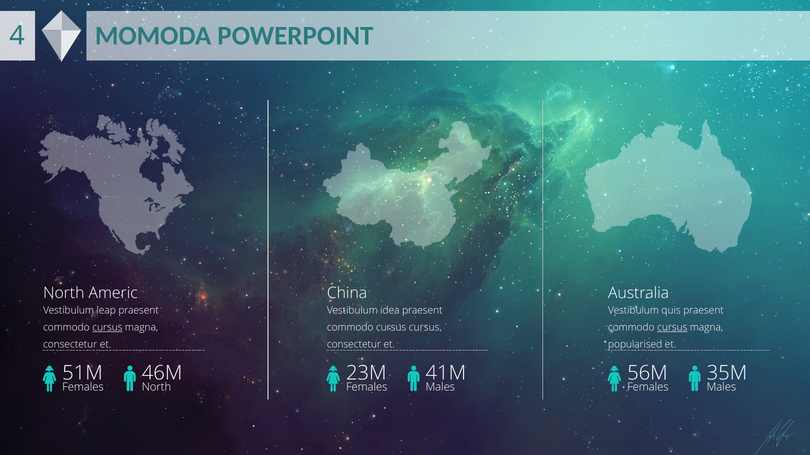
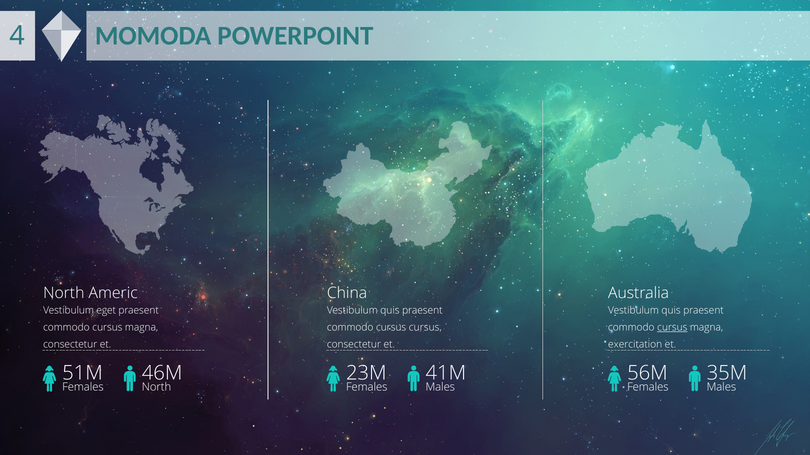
leap: leap -> eget (106, 311)
idea: idea -> quis (390, 311)
cursus underline: present -> none (107, 328)
popularised: popularised -> exercitation (635, 345)
